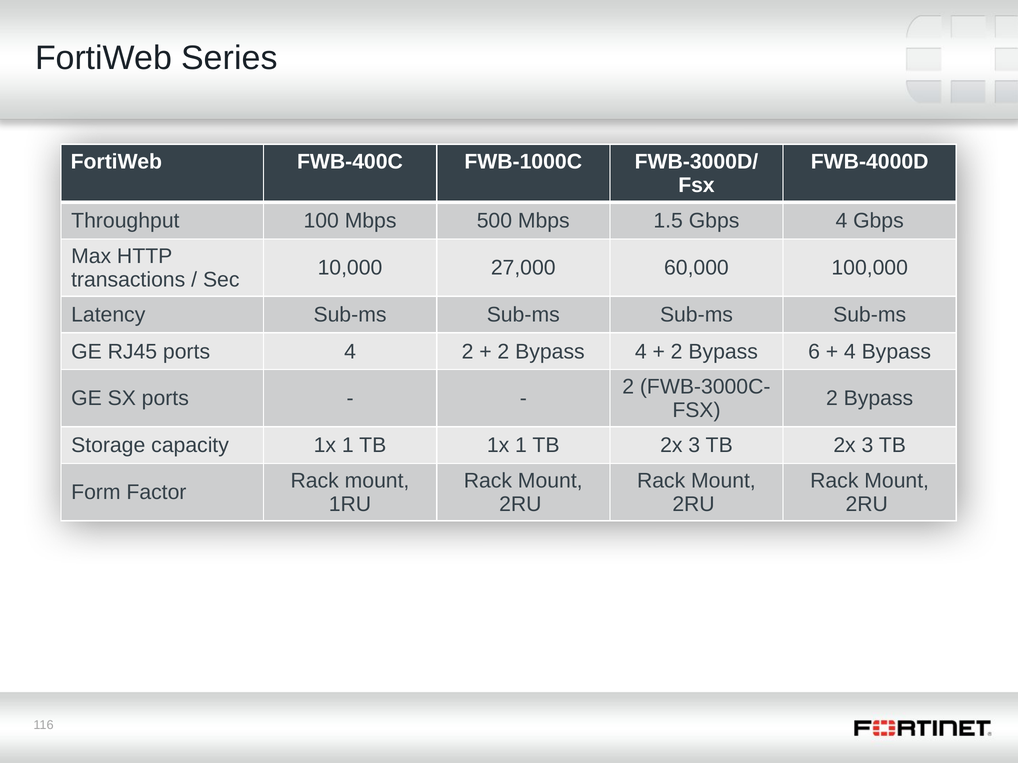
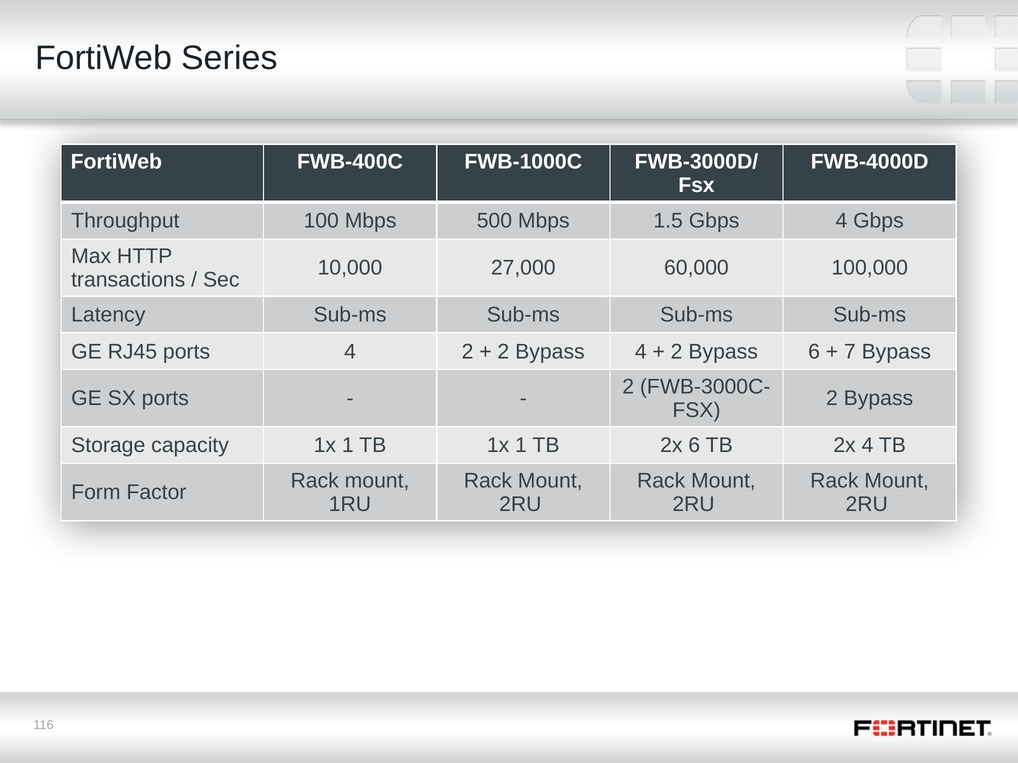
4: 4 -> 7 (850, 352)
1 TB 2x 3: 3 -> 6 (694, 446)
3: 3 -> 4 (867, 446)
